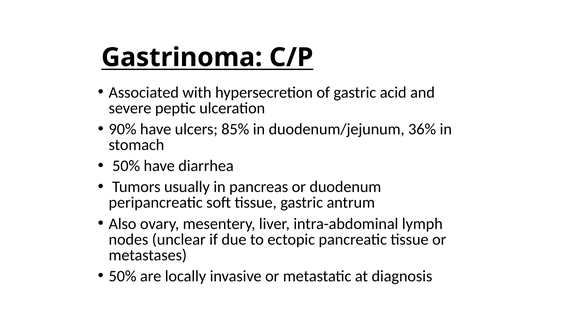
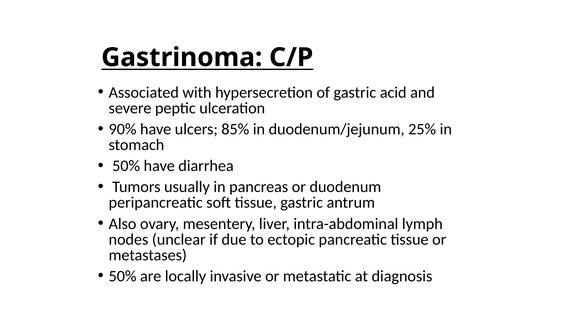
36%: 36% -> 25% (422, 129)
